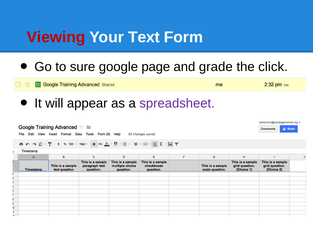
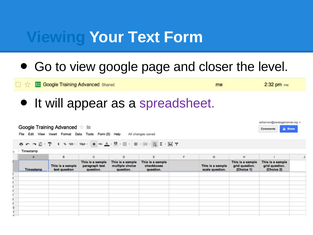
Viewing colour: red -> blue (56, 37)
sure: sure -> view (83, 67)
grade: grade -> closer (216, 67)
click: click -> level (273, 67)
